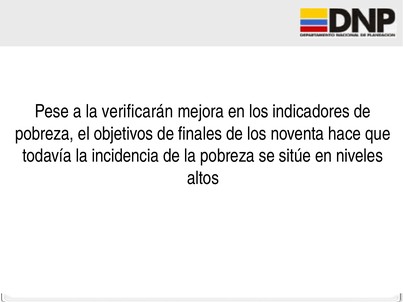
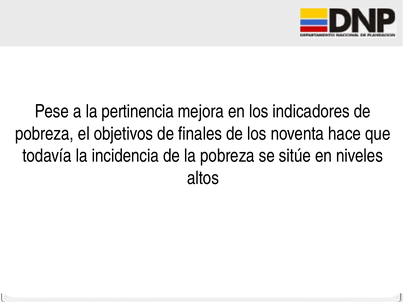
verificarán: verificarán -> pertinencia (138, 112)
